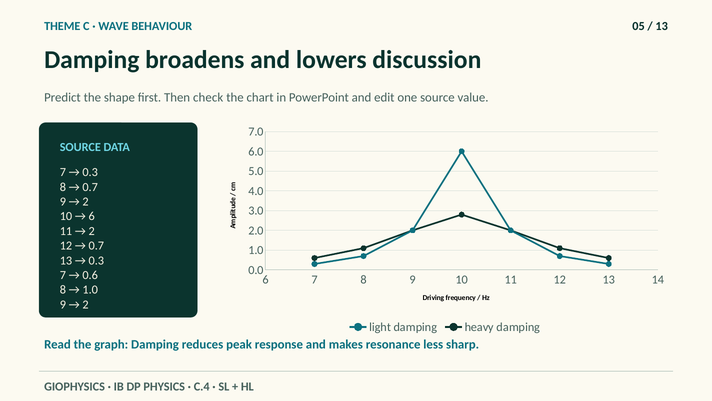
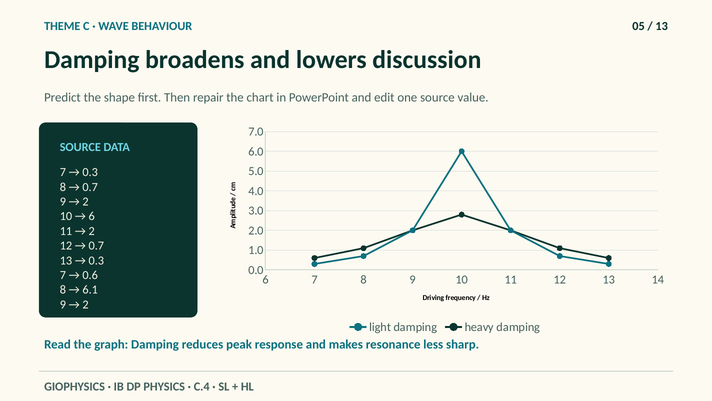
check: check -> repair (208, 97)
1.0: 1.0 -> 6.1 (90, 290)
